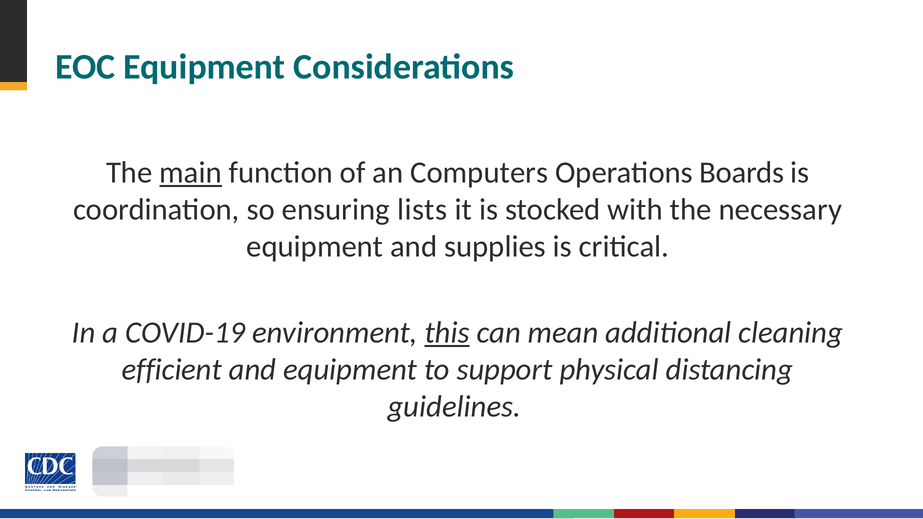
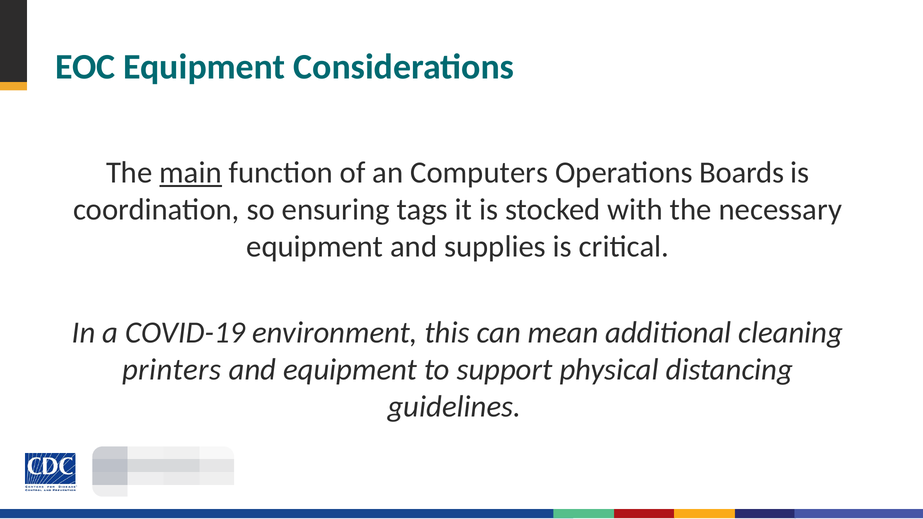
lists: lists -> tags (422, 210)
this underline: present -> none (447, 333)
efficient: efficient -> printers (172, 370)
